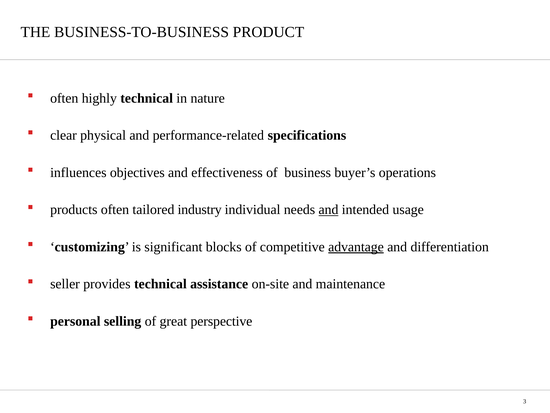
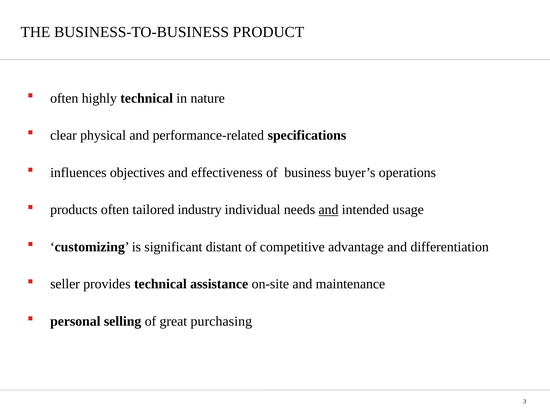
blocks: blocks -> distant (224, 247)
advantage underline: present -> none (356, 247)
perspective: perspective -> purchasing (221, 321)
